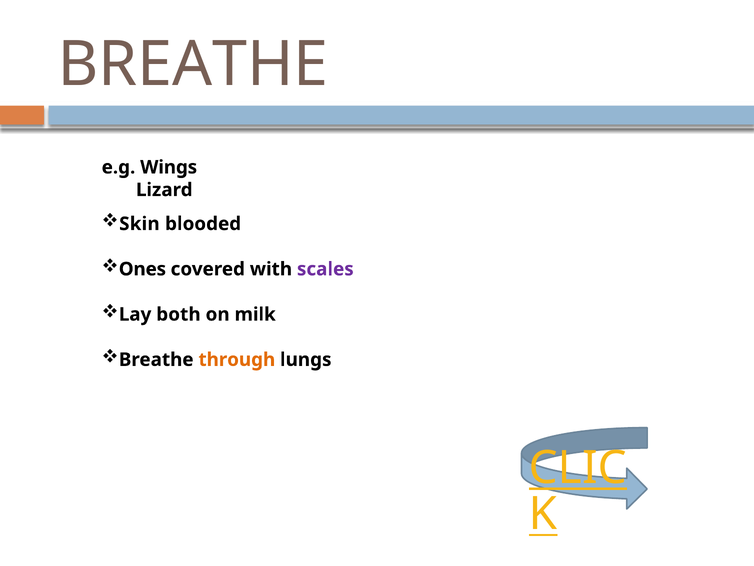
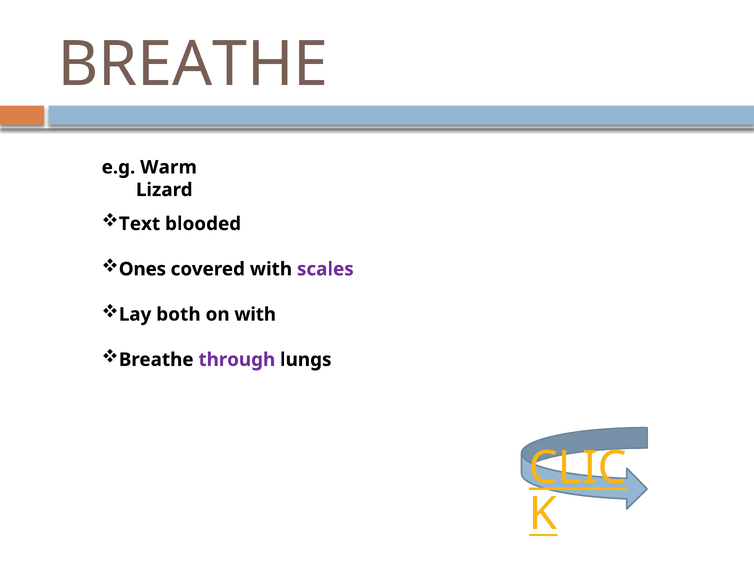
Wings: Wings -> Warm (169, 167)
Skin: Skin -> Text (139, 224)
on milk: milk -> with (255, 314)
through colour: orange -> purple (237, 359)
